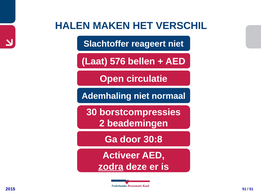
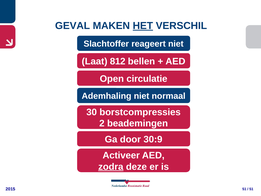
HALEN: HALEN -> GEVAL (73, 26)
HET underline: none -> present (143, 26)
576: 576 -> 812 (118, 61)
30:8: 30:8 -> 30:9 (153, 139)
